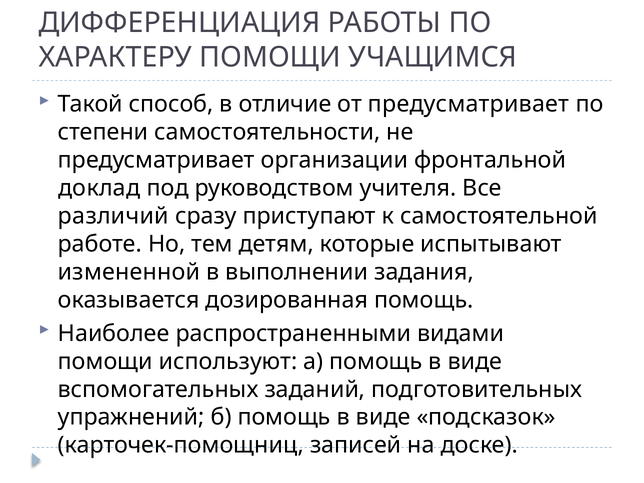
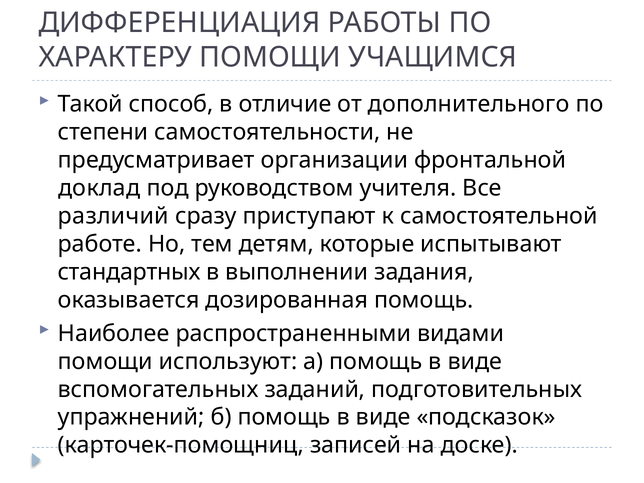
от предусматривает: предусматривает -> дополнительного (469, 104)
измененной: измененной -> стандартных (129, 272)
